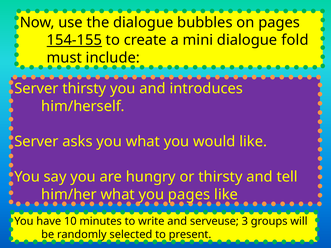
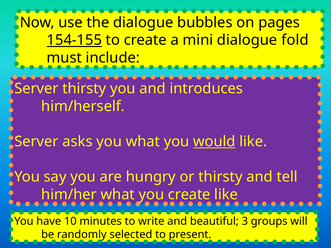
would underline: none -> present (214, 142)
you pages: pages -> create (189, 195)
serveuse: serveuse -> beautiful (214, 221)
